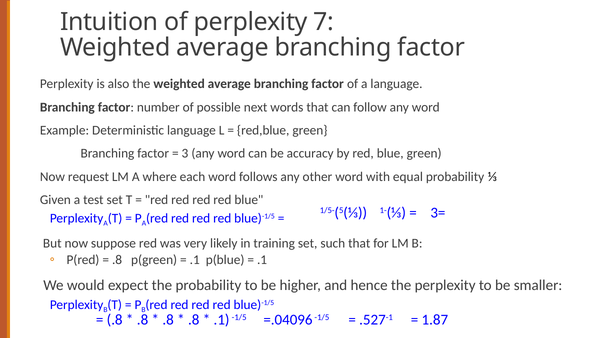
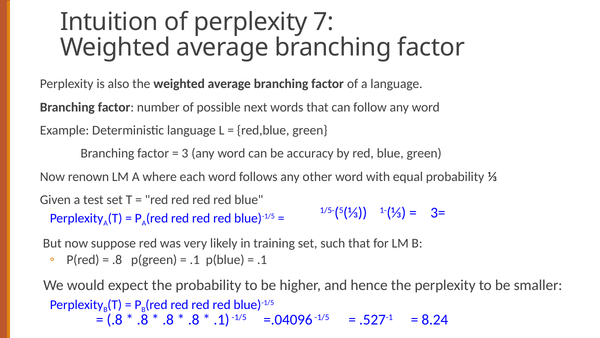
request: request -> renown (89, 176)
1.87: 1.87 -> 8.24 (435, 319)
